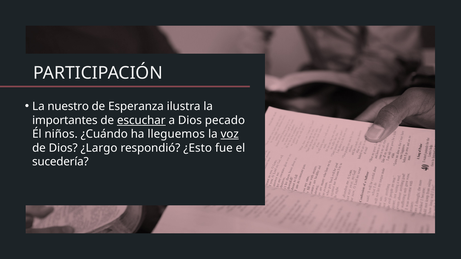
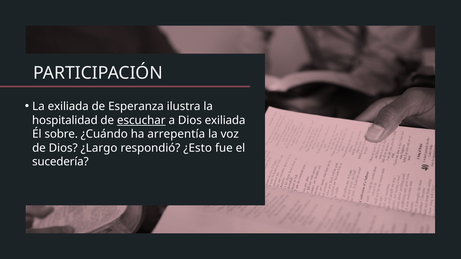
La nuestro: nuestro -> exiliada (68, 107)
importantes: importantes -> hospitalidad (65, 120)
Dios pecado: pecado -> exiliada (225, 120)
niños: niños -> sobre (61, 134)
lleguemos: lleguemos -> arrepentía (176, 134)
voz underline: present -> none (230, 134)
